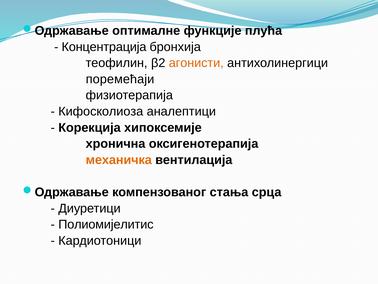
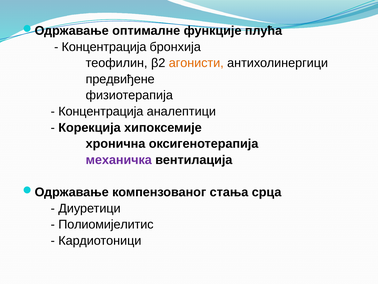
поремећаји: поремећаји -> предвиђене (120, 79)
Кифосколиоза: Кифосколиоза -> Концентрација (101, 111)
механичка colour: orange -> purple (119, 160)
